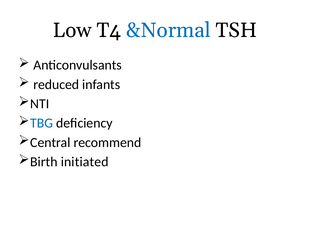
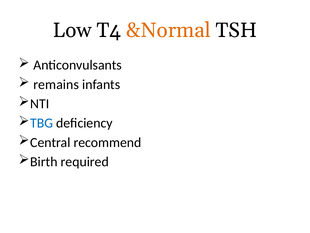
&Normal colour: blue -> orange (168, 30)
reduced: reduced -> remains (56, 84)
initiated: initiated -> required (85, 162)
